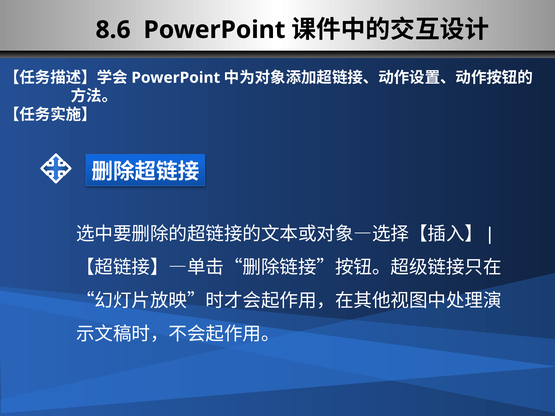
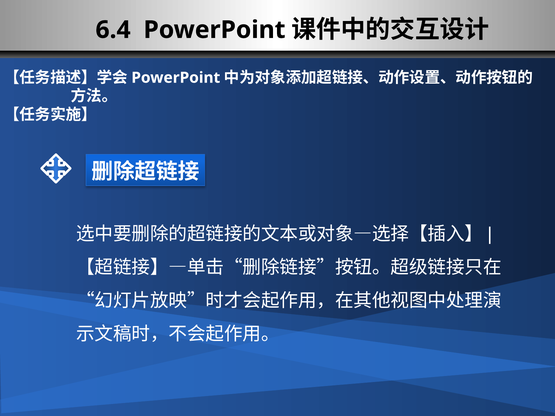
8.6: 8.6 -> 6.4 (113, 30)
